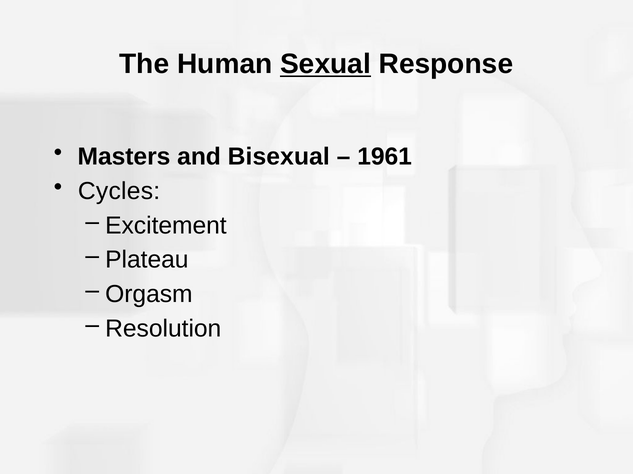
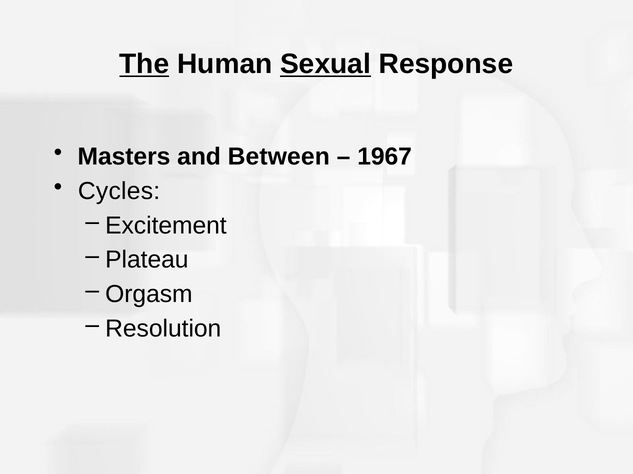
The underline: none -> present (144, 64)
Bisexual: Bisexual -> Between (279, 157)
1961: 1961 -> 1967 (385, 157)
